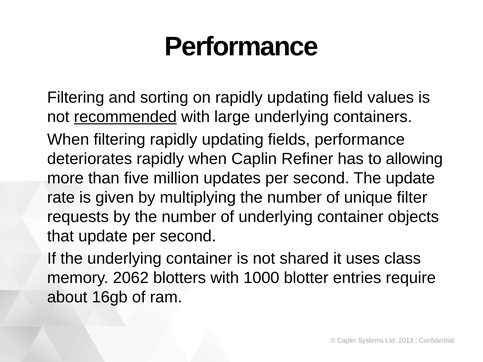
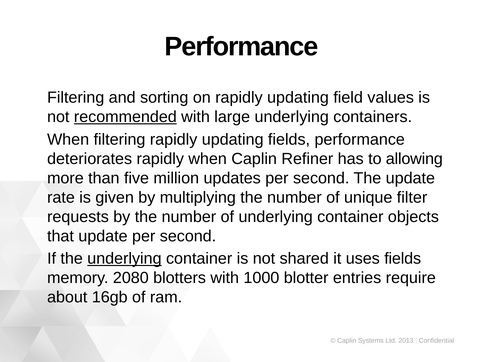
underlying underline: none -> present (124, 259)
uses class: class -> fields (403, 259)
2062: 2062 -> 2080 (131, 278)
